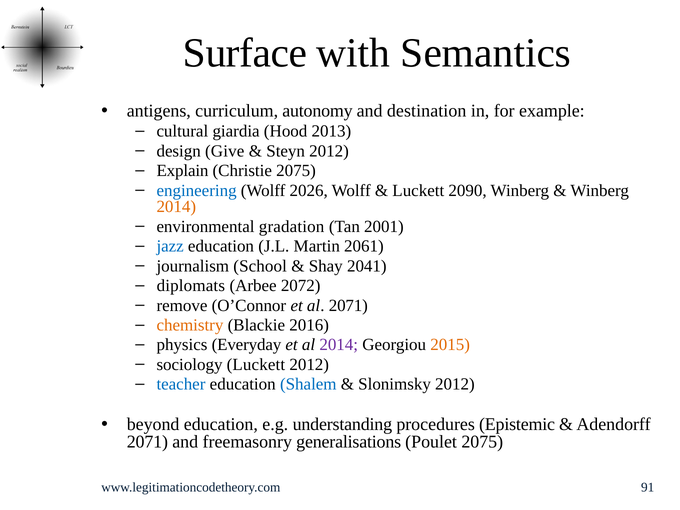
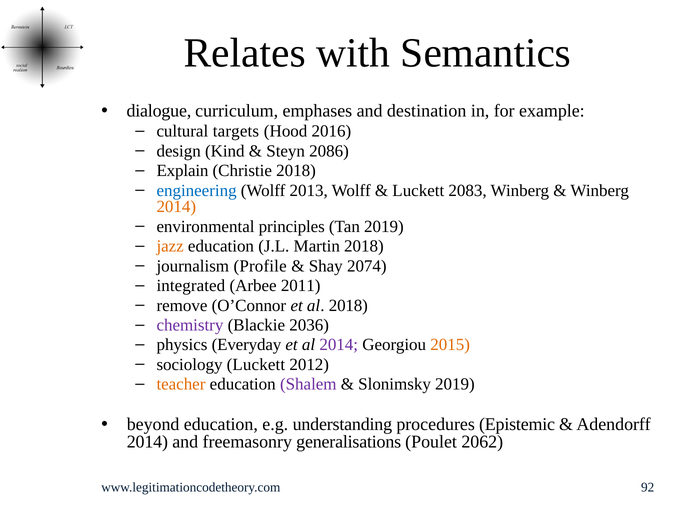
Surface: Surface -> Relates (245, 53)
antigens: antigens -> dialogue (159, 111)
autonomy: autonomy -> emphases (317, 111)
giardia: giardia -> targets (236, 131)
2013: 2013 -> 2016 (331, 131)
Give: Give -> Kind (225, 151)
Steyn 2012: 2012 -> 2086 (329, 151)
Christie 2075: 2075 -> 2018 (296, 171)
2026: 2026 -> 2013 (309, 190)
2090: 2090 -> 2083 (468, 190)
gradation: gradation -> principles (292, 226)
Tan 2001: 2001 -> 2019 (384, 226)
jazz colour: blue -> orange (170, 246)
Martin 2061: 2061 -> 2018 (364, 246)
School: School -> Profile (260, 266)
2041: 2041 -> 2074 (367, 266)
diplomats: diplomats -> integrated (191, 286)
2072: 2072 -> 2011 (301, 286)
al 2071: 2071 -> 2018 (348, 305)
chemistry colour: orange -> purple (190, 325)
2016: 2016 -> 2036 (309, 325)
teacher colour: blue -> orange (181, 384)
Shalem colour: blue -> purple (308, 384)
Slonimsky 2012: 2012 -> 2019 (455, 384)
2071: 2071 -> 2014 (147, 442)
Poulet 2075: 2075 -> 2062 (482, 442)
91: 91 -> 92 (648, 487)
